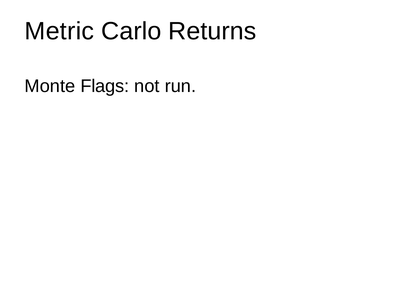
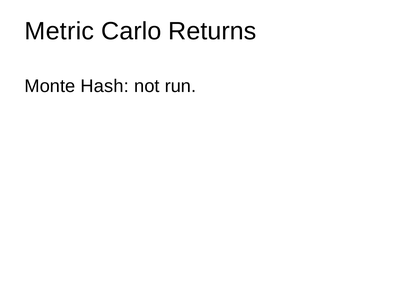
Flags: Flags -> Hash (105, 86)
